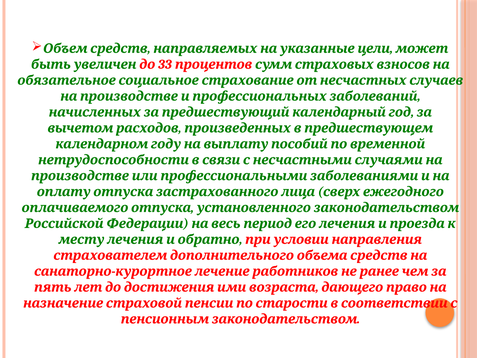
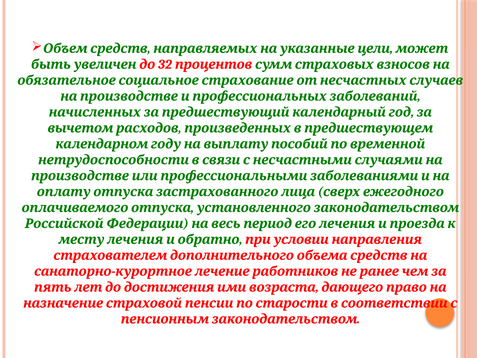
33: 33 -> 32 (165, 64)
